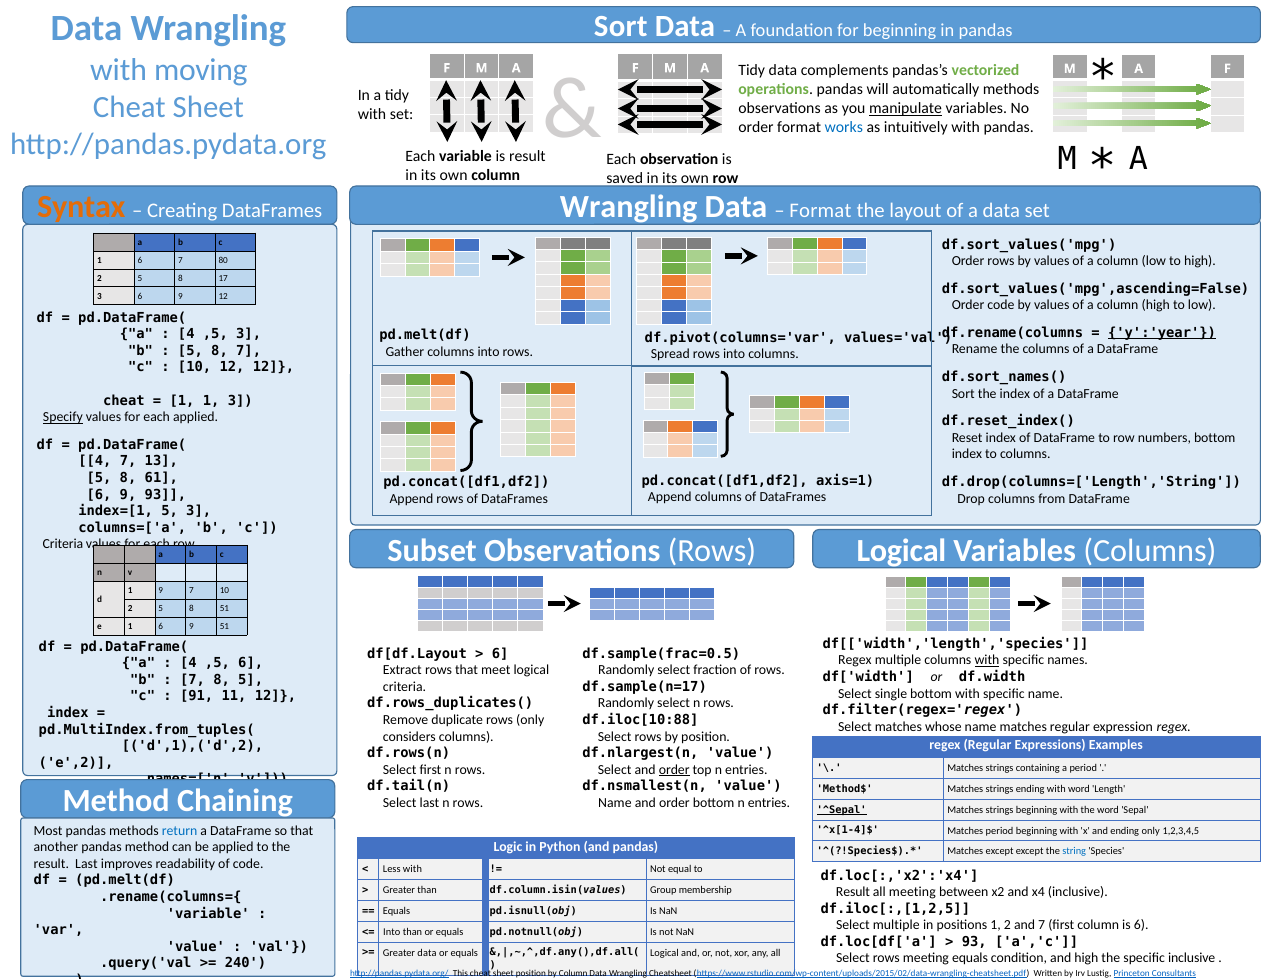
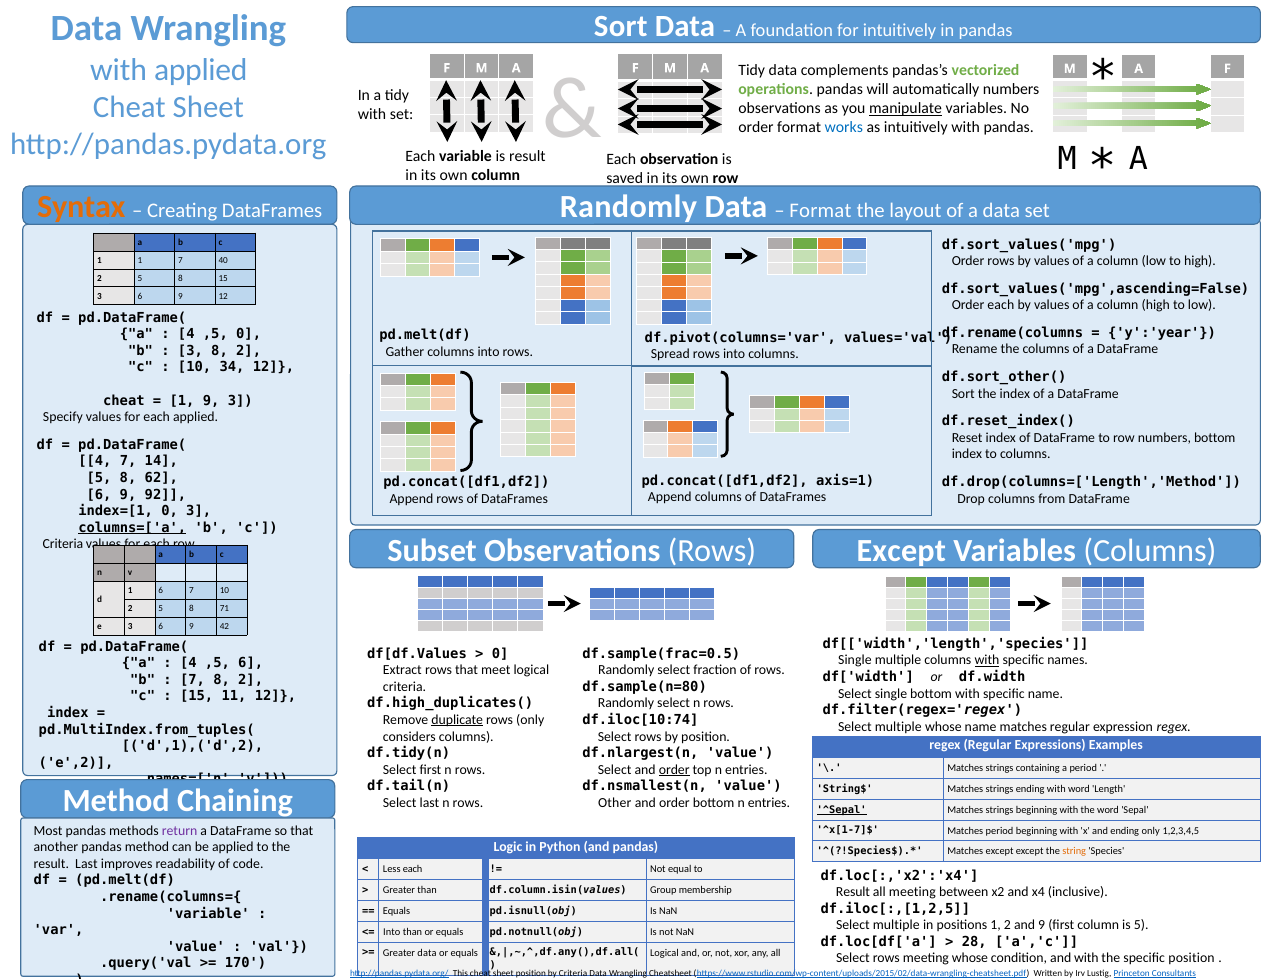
for beginning: beginning -> intuitively (900, 31)
with moving: moving -> applied (201, 70)
automatically methods: methods -> numbers (1011, 89)
Wrangling: Wrangling -> Randomly (628, 207)
6: 6 -> 1 (140, 260)
80: 80 -> 40 (223, 260)
8 17: 17 -> 15 (223, 278)
Order code: code -> each (1001, 305)
y':'year underline: present -> none (1162, 333)
,5 3: 3 -> 0 (249, 334)
5: 5 -> 3 (190, 351)
7: 7 -> 2 (249, 351)
10 12: 12 -> 34 (232, 368)
df.sort_names(: df.sort_names( -> df.sort_other( (1004, 377)
1 1: 1 -> 9 (211, 401)
Specify underline: present -> none (63, 417)
13: 13 -> 14 (161, 461)
61: 61 -> 62 (161, 478)
df.drop(columns=['Length','String: df.drop(columns=['Length','String -> df.drop(columns=['Length','Method (1091, 482)
9 93: 93 -> 92 (165, 495)
index=[1 5: 5 -> 0 (170, 511)
columns=['a underline: none -> present (132, 528)
Rows Logical: Logical -> Except (901, 551)
1 9: 9 -> 6 (161, 591)
8 51: 51 -> 71 (224, 609)
e 1: 1 -> 3 (130, 626)
9 51: 51 -> 42 (224, 626)
df[df.Layout: df[df.Layout -> df[df.Values (417, 654)
6: 6 -> 0 (500, 654)
Regex: Regex -> Single (855, 661)
7 8 5: 5 -> 2 (251, 680)
df.sample(n=17: df.sample(n=17 -> df.sample(n=80 (645, 687)
91: 91 -> 15 (197, 697)
df.rows_duplicates(: df.rows_duplicates( -> df.high_duplicates( (450, 704)
df.iloc[10:88: df.iloc[10:88 -> df.iloc[10:74 (640, 720)
duplicate underline: none -> present (457, 720)
matches: matches -> multiple (898, 727)
df.rows(n: df.rows(n -> df.tidy(n (409, 753)
Method$: Method$ -> String$ (845, 789)
Name: Name -> Other (615, 803)
return colour: blue -> purple (180, 831)
^x[1-4]$: ^x[1-4]$ -> ^x[1-7]$ (848, 831)
string colour: blue -> orange (1074, 852)
Less with: with -> each (413, 870)
and 7: 7 -> 9 (1042, 926)
is 6: 6 -> 5 (1141, 926)
93: 93 -> 28 (974, 942)
meeting equals: equals -> whose (970, 959)
and high: high -> with (1086, 959)
specific inclusive: inclusive -> position (1192, 959)
240: 240 -> 170 (246, 964)
by Column: Column -> Criteria (573, 974)
